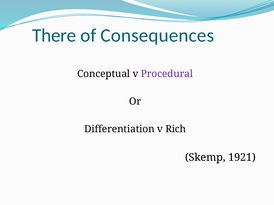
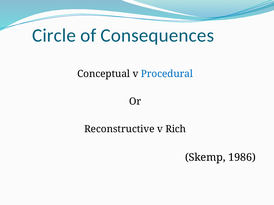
There: There -> Circle (54, 36)
Procedural colour: purple -> blue (167, 74)
Differentiation: Differentiation -> Reconstructive (119, 129)
1921: 1921 -> 1986 (242, 158)
